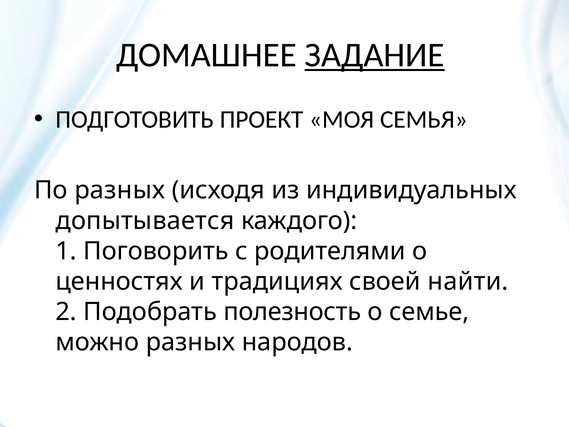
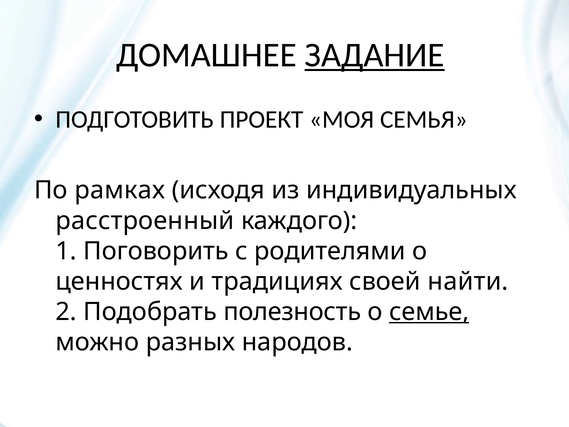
По разных: разных -> рамках (120, 190)
допытывается: допытывается -> расстроенный (145, 221)
семье underline: none -> present (429, 312)
